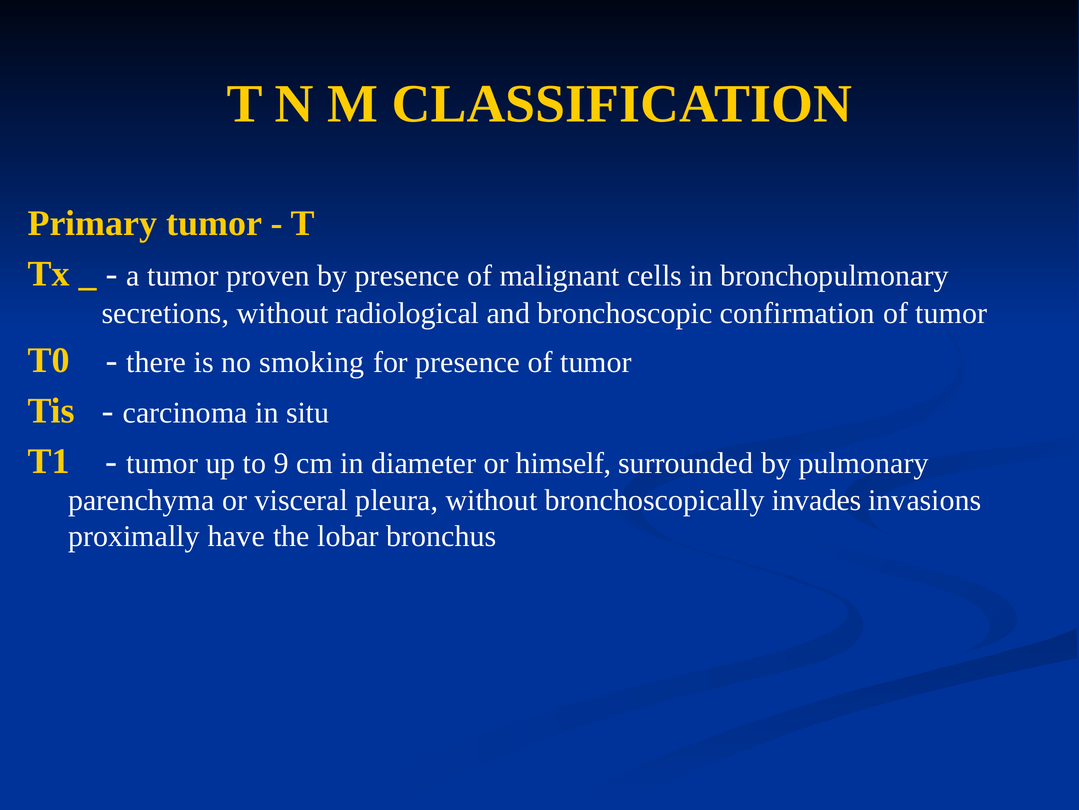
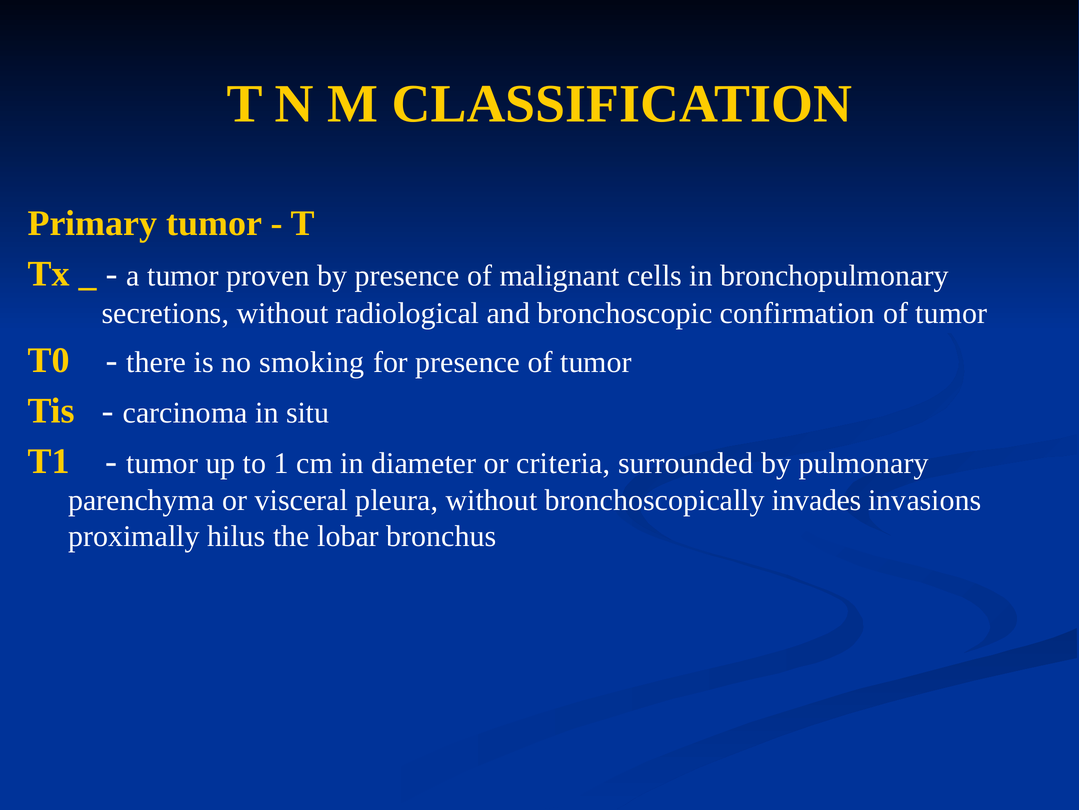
9: 9 -> 1 (281, 463)
himself: himself -> criteria (563, 463)
have: have -> hilus (236, 536)
